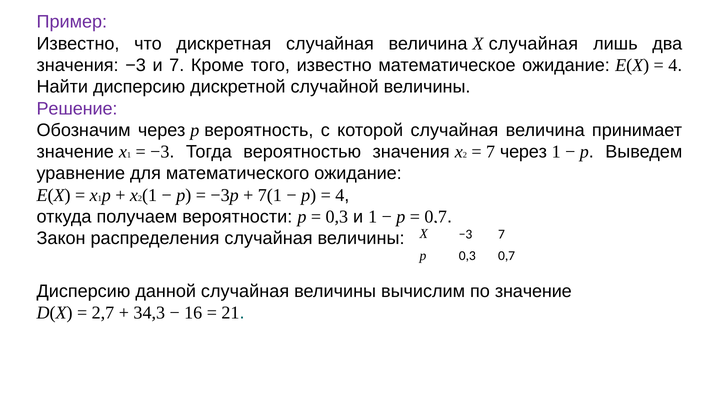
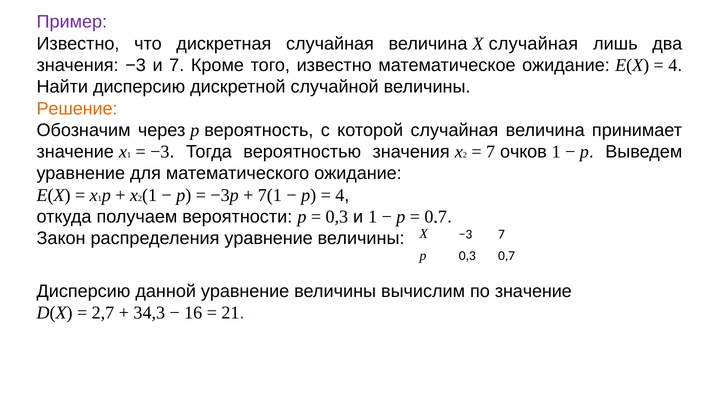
Решение colour: purple -> orange (77, 109)
7 через: через -> очков (523, 152)
распределения случайная: случайная -> уравнение (269, 239)
данной случайная: случайная -> уравнение (245, 291)
